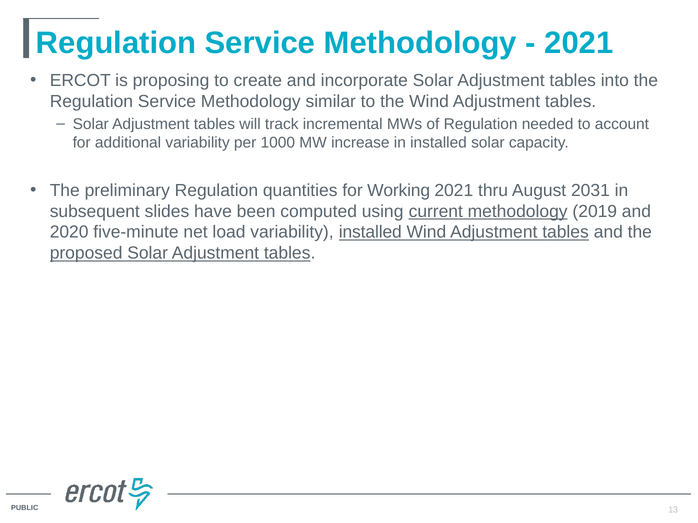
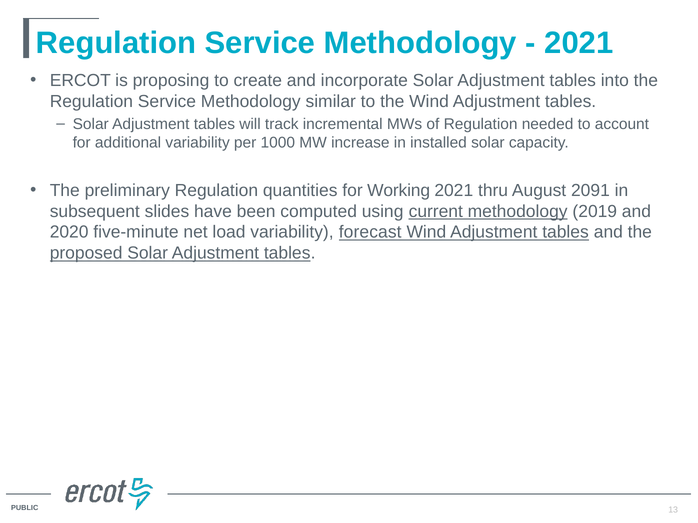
2031: 2031 -> 2091 (590, 191)
variability installed: installed -> forecast (370, 232)
